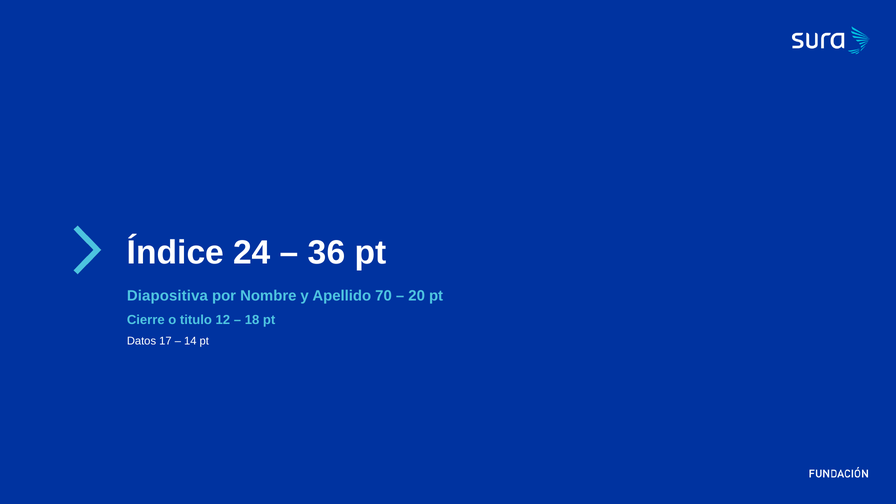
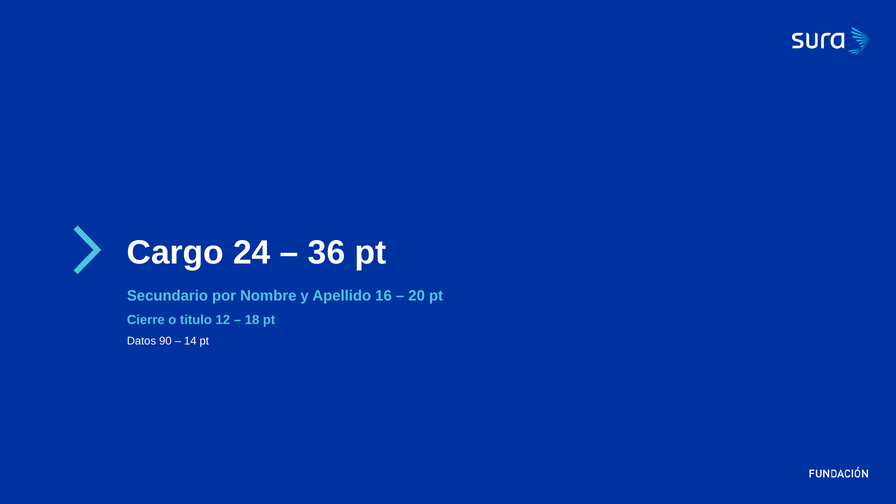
Índice: Índice -> Cargo (175, 253)
Diapositiva: Diapositiva -> Secundario (167, 296)
70: 70 -> 16 (384, 296)
17: 17 -> 90 (165, 341)
